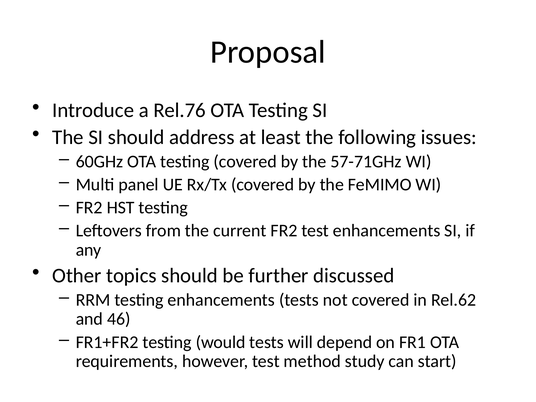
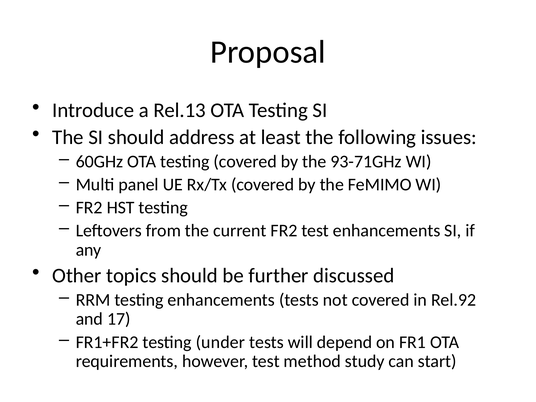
Rel.76: Rel.76 -> Rel.13 (180, 110)
57-71GHz: 57-71GHz -> 93-71GHz (366, 162)
Rel.62: Rel.62 -> Rel.92 (454, 300)
46: 46 -> 17 (119, 319)
would: would -> under (220, 342)
